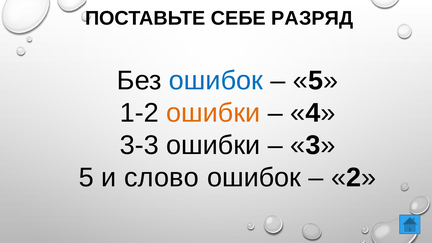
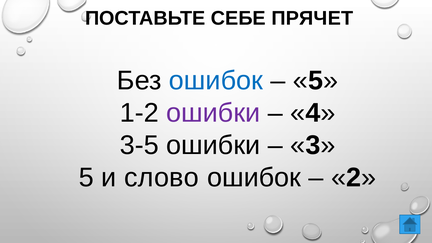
РАЗРЯД: РАЗРЯД -> ПРЯЧЕТ (312, 18)
ошибки colour: orange -> purple (213, 113)
3-3: 3-3 -> 3-5 (139, 145)
